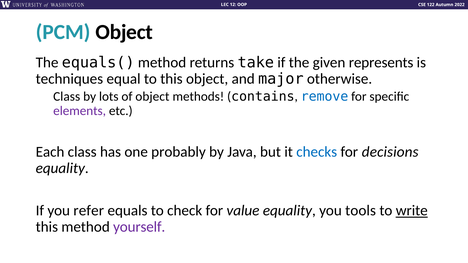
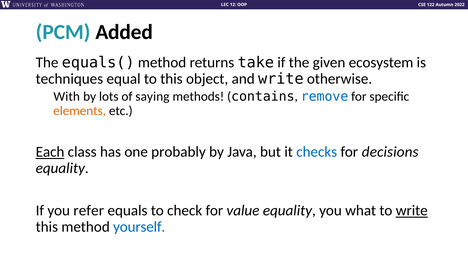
PCM Object: Object -> Added (124, 32)
represents: represents -> ecosystem (381, 62)
and major: major -> write (281, 79)
Class: Class -> With (67, 97)
of object: object -> saying (152, 97)
elements colour: purple -> orange (80, 111)
Each underline: none -> present (50, 152)
tools: tools -> what (361, 211)
yourself colour: purple -> blue (139, 227)
